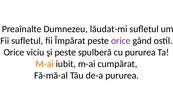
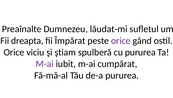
Fii sufletul: sufletul -> dreapta (27, 40)
şi peste: peste -> ştiam (65, 52)
M-ai colour: orange -> purple (45, 63)
